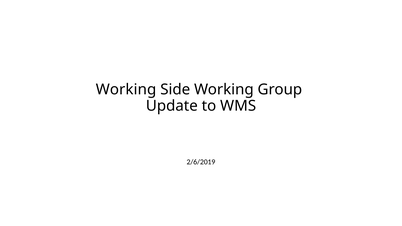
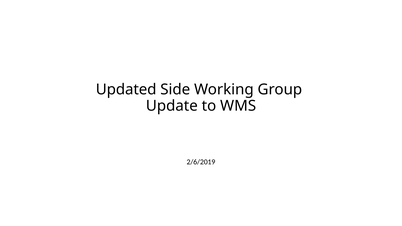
Working: Working -> Updated (126, 90)
